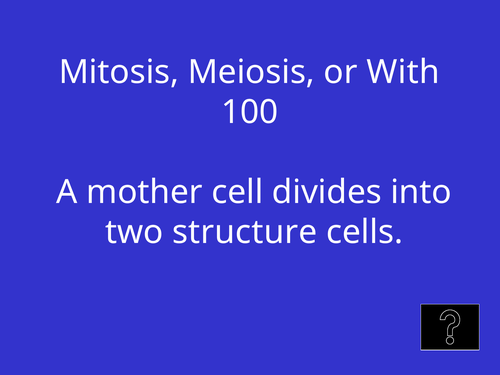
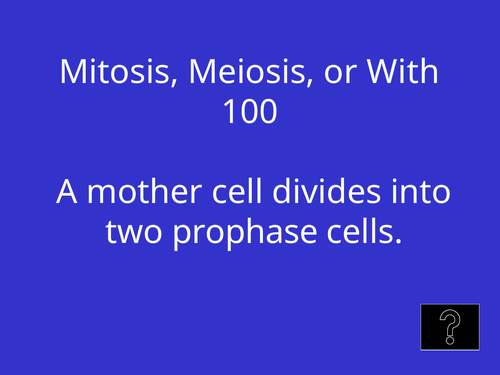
structure: structure -> prophase (245, 232)
